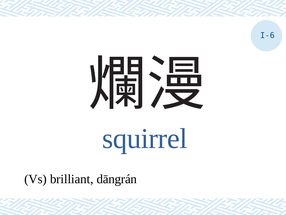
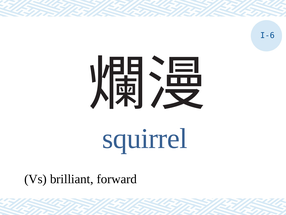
dāngrán: dāngrán -> forward (117, 179)
